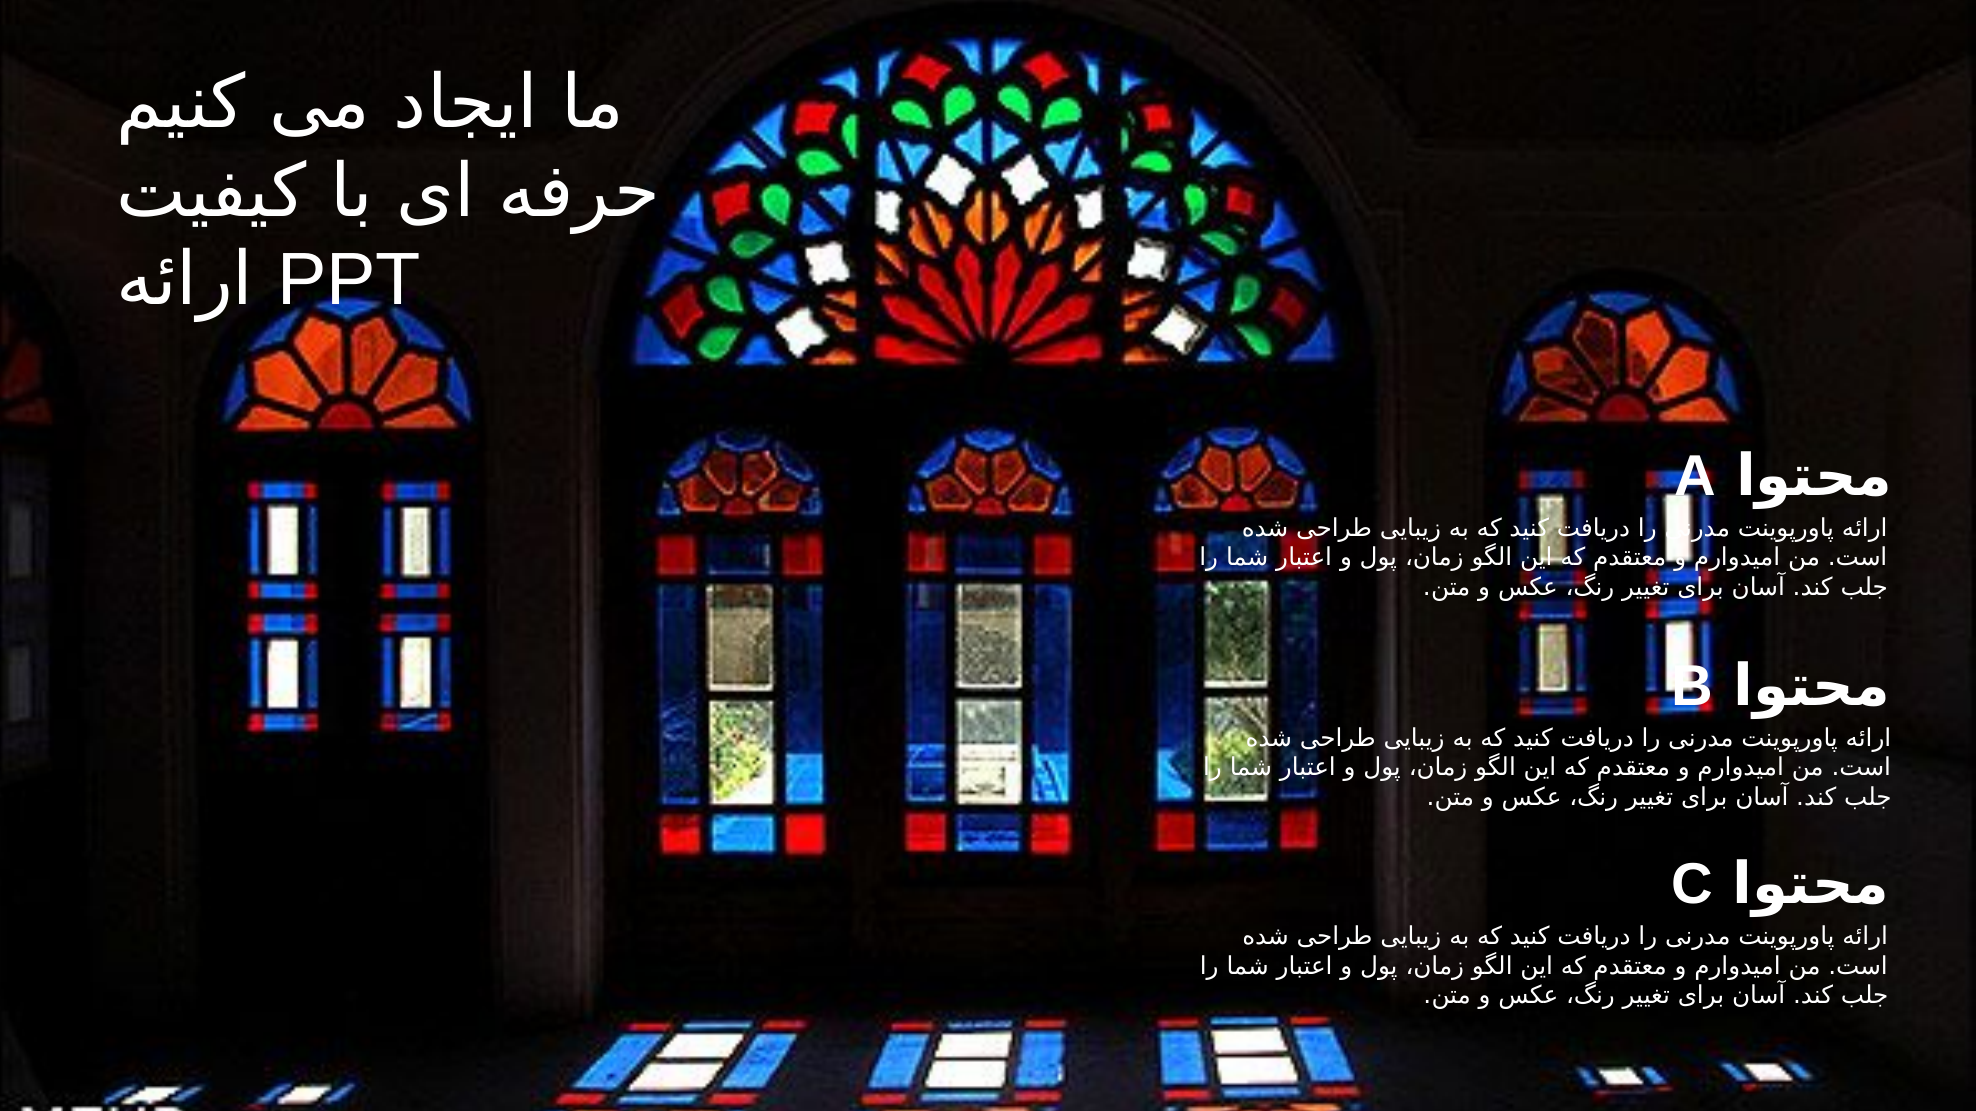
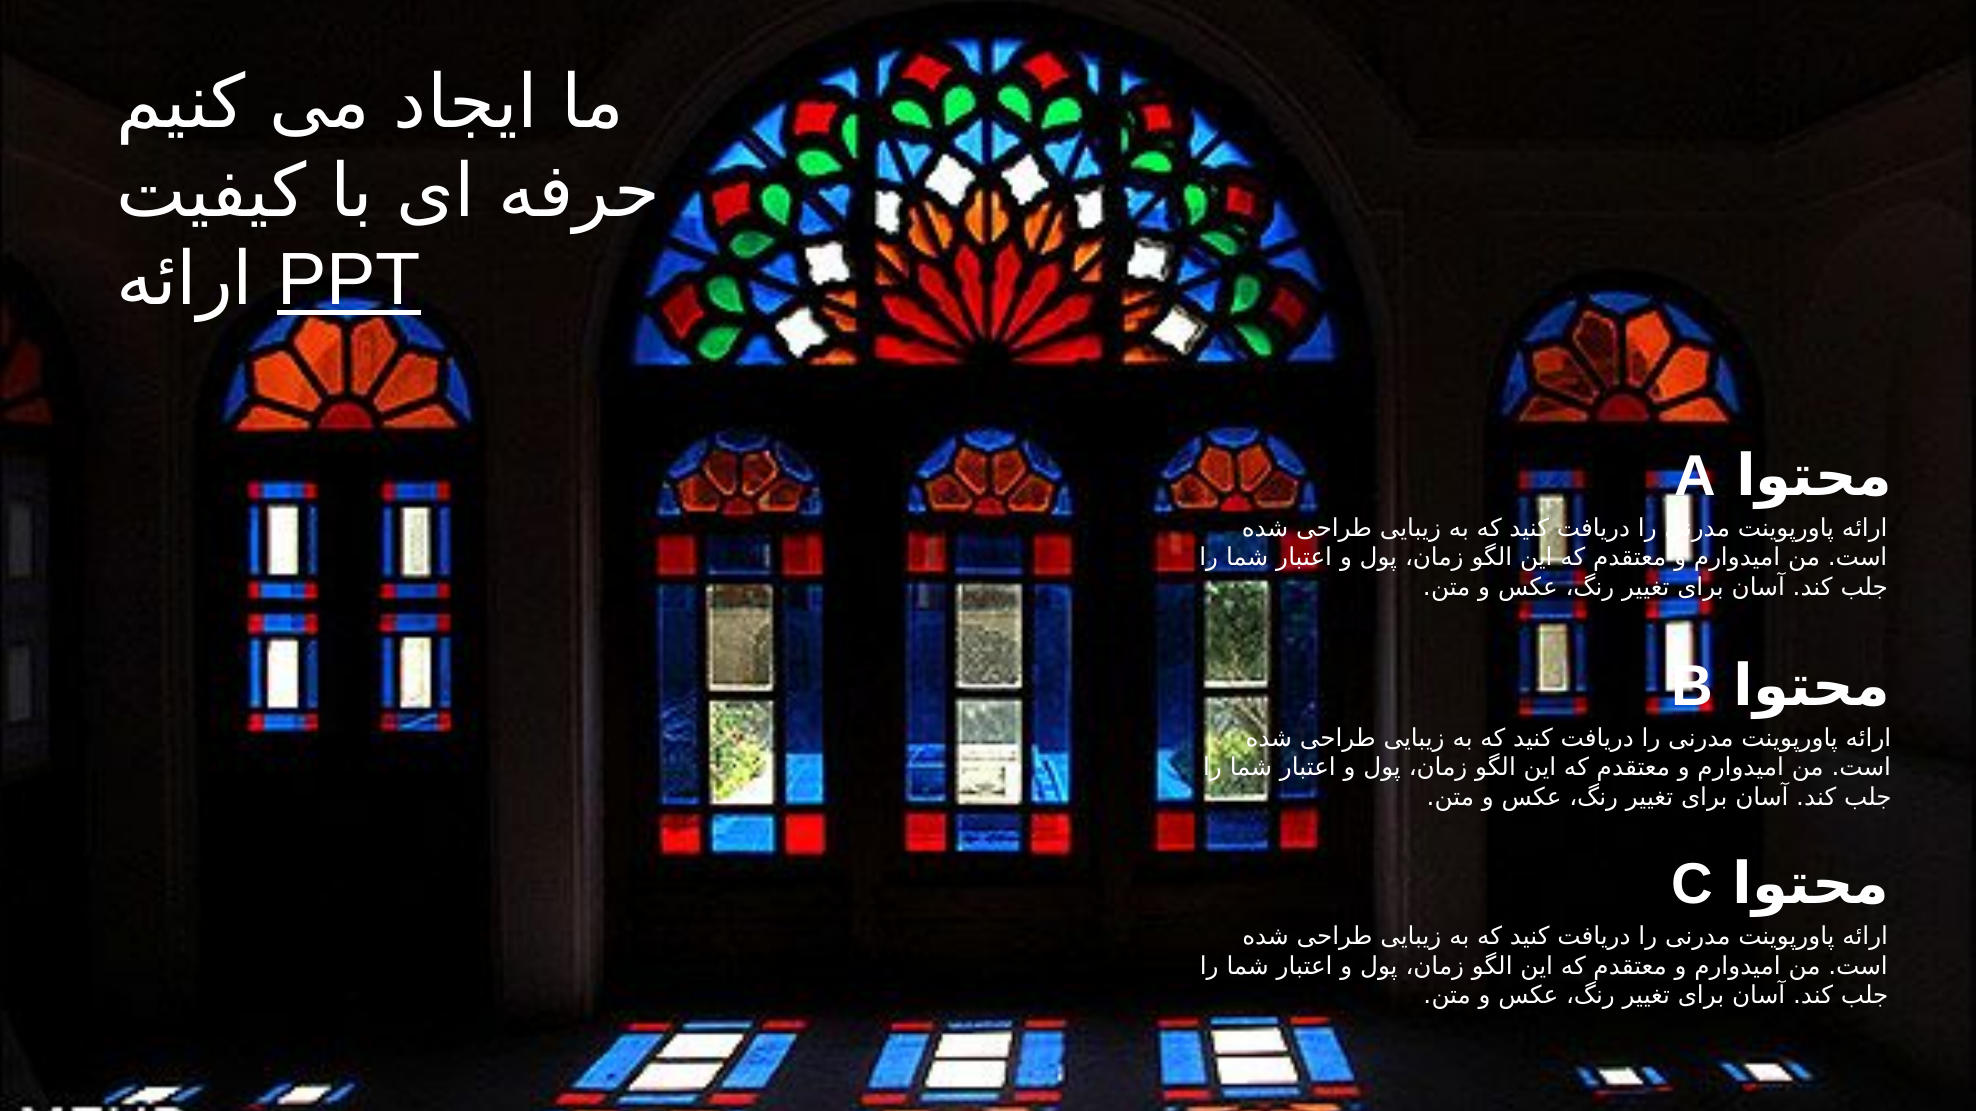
PPT underline: none -> present (349, 281)
